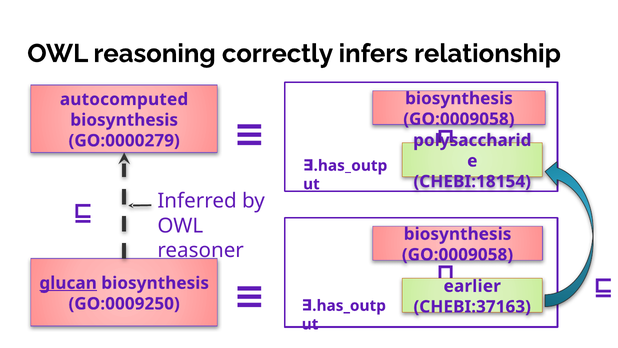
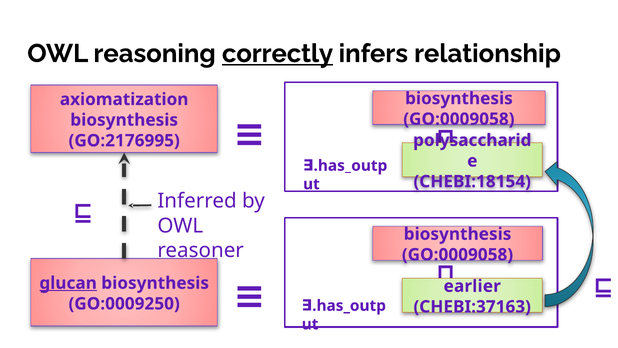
correctly underline: none -> present (277, 54)
autocomputed: autocomputed -> axiomatization (124, 99)
GO:0000279: GO:0000279 -> GO:2176995 (124, 141)
